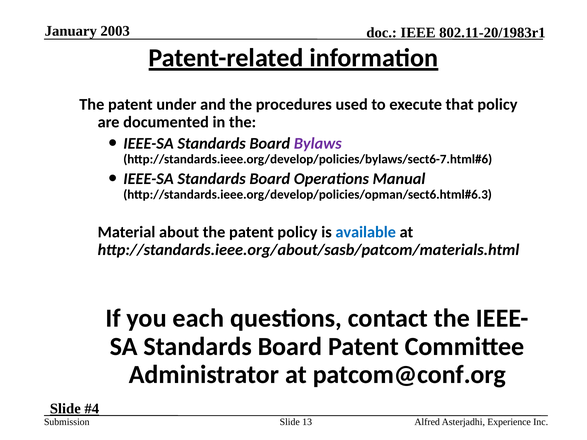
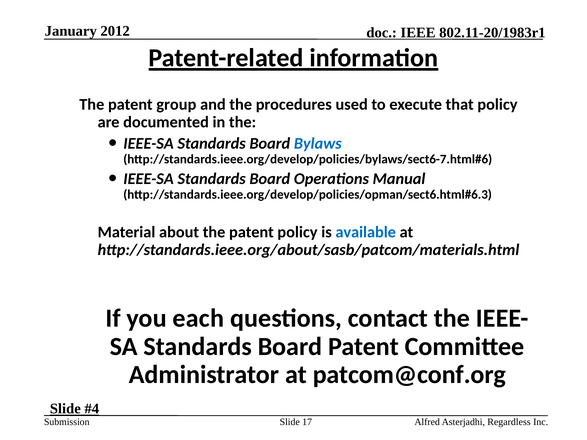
2003: 2003 -> 2012 (115, 31)
under: under -> group (176, 105)
Bylaws colour: purple -> blue (318, 144)
13: 13 -> 17 (307, 422)
Experience: Experience -> Regardless (509, 422)
